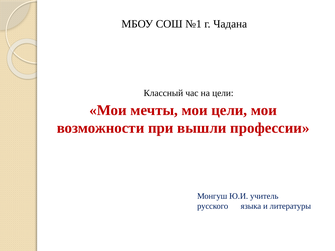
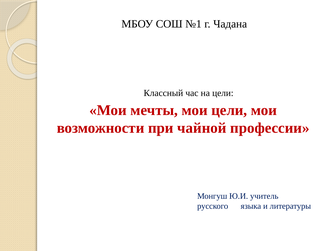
вышли: вышли -> чайной (202, 128)
